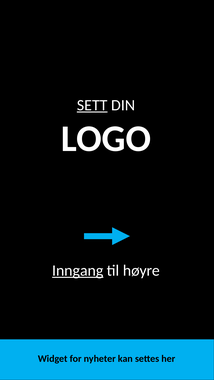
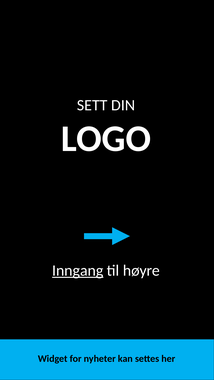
SETT underline: present -> none (92, 105)
